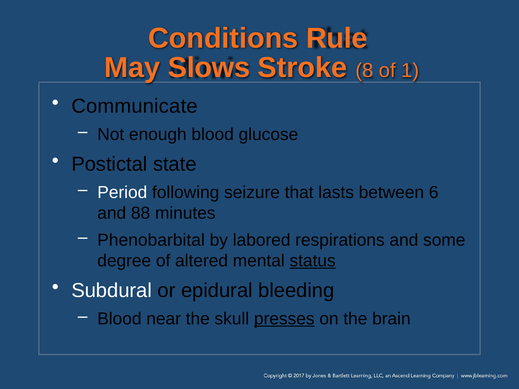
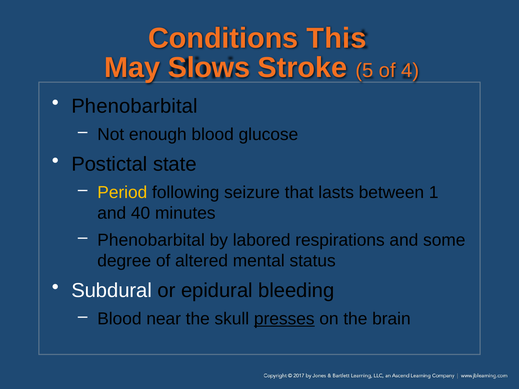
Rule: Rule -> This (337, 38)
8: 8 -> 5 (364, 70)
1: 1 -> 4 (410, 70)
Communicate: Communicate -> Phenobarbital (135, 106)
Period colour: white -> yellow (122, 193)
6: 6 -> 1 (434, 193)
88: 88 -> 40 (141, 213)
status underline: present -> none (313, 261)
